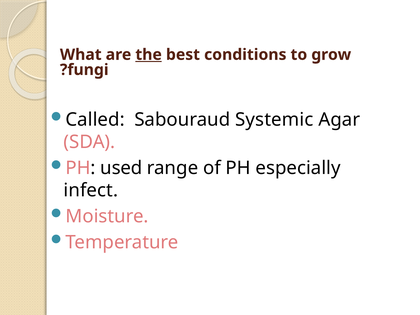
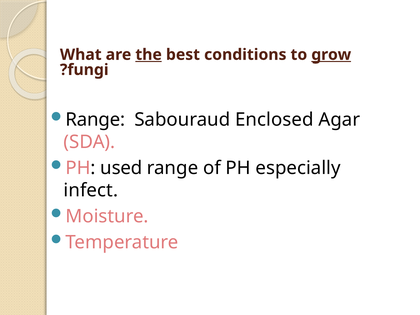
grow underline: none -> present (331, 55)
Called: Called -> Range (95, 120)
Systemic: Systemic -> Enclosed (274, 120)
